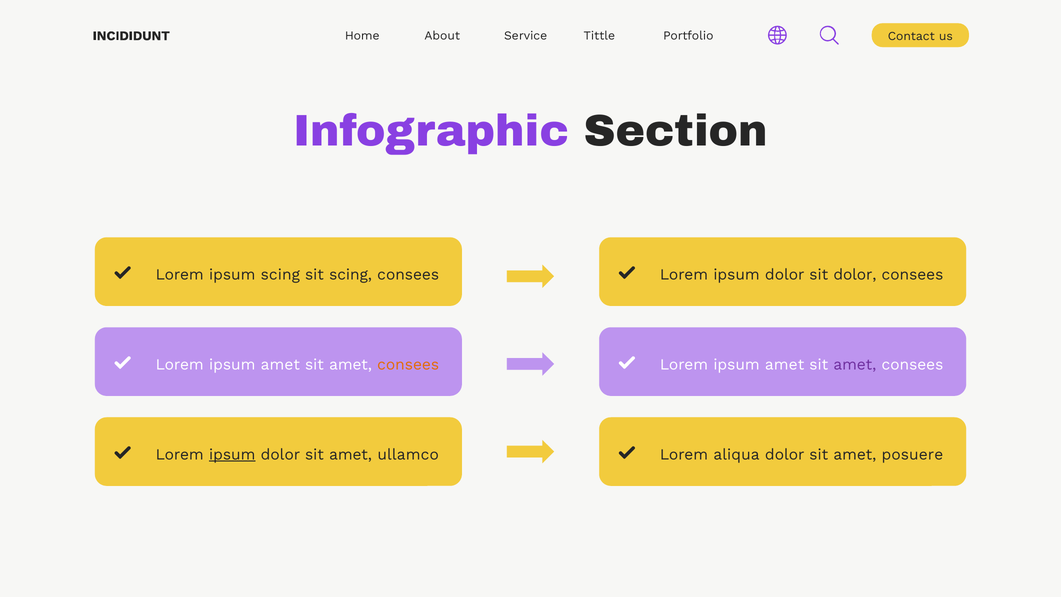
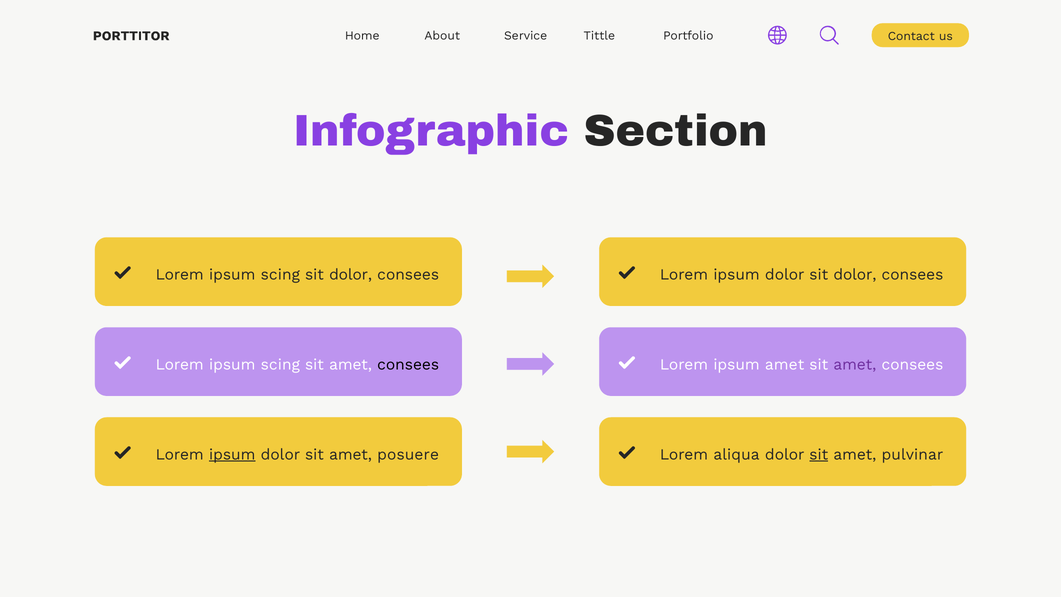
INCIDIDUNT: INCIDIDUNT -> PORTTITOR (131, 36)
scing: scing -> dolor (351, 274)
amet: amet -> scing (280, 364)
consees colour: orange -> black (408, 364)
ullamco: ullamco -> posuere (408, 454)
sit underline: none -> present (819, 454)
posuere: posuere -> pulvinar (912, 454)
